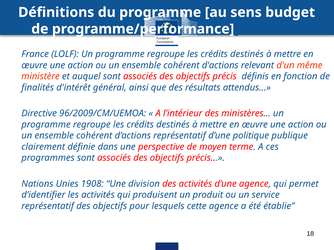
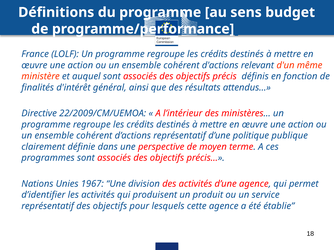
96/2009/CM/UEMOA: 96/2009/CM/UEMOA -> 22/2009/CM/UEMOA (103, 114)
1908: 1908 -> 1967 (92, 184)
